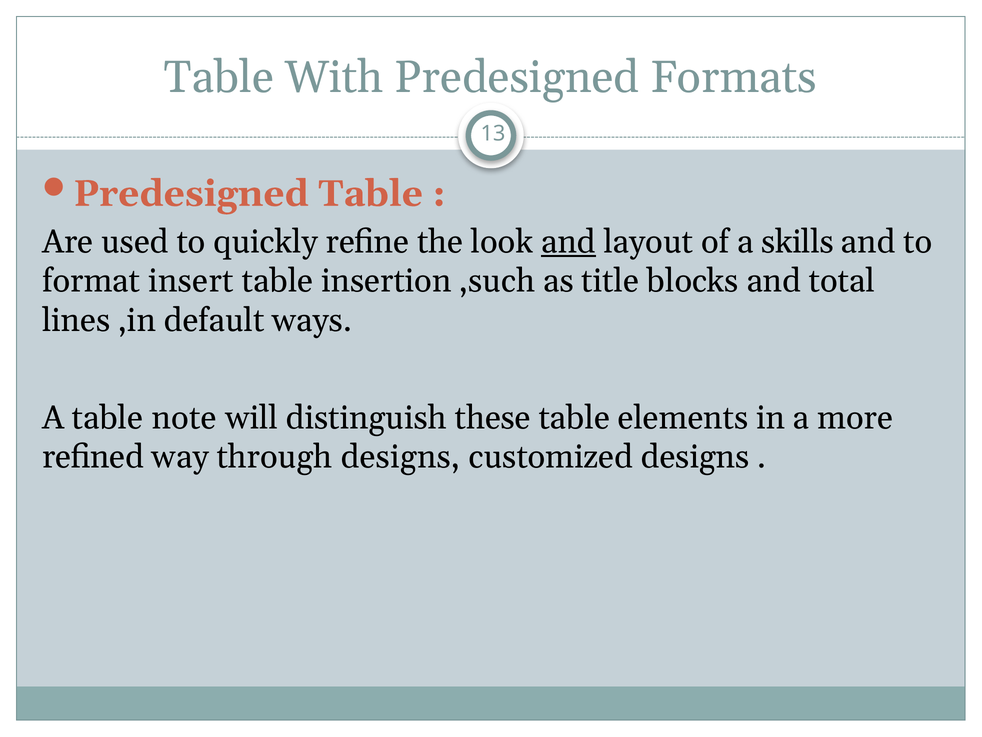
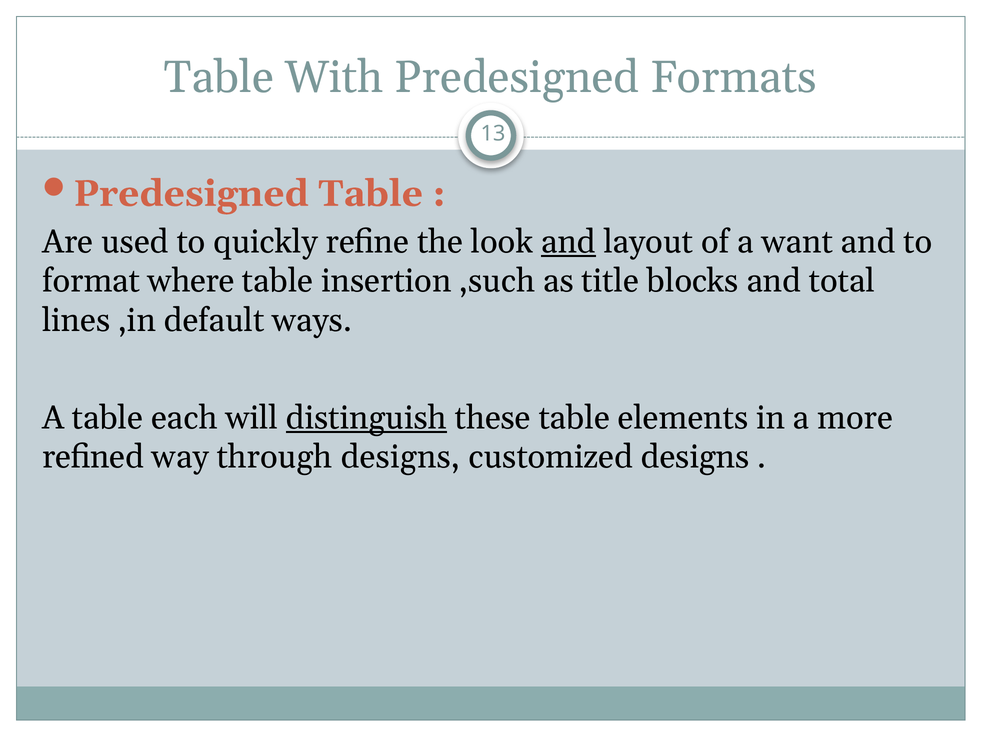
skills: skills -> want (797, 242)
insert: insert -> where (191, 281)
note: note -> each (184, 418)
distinguish underline: none -> present (366, 418)
